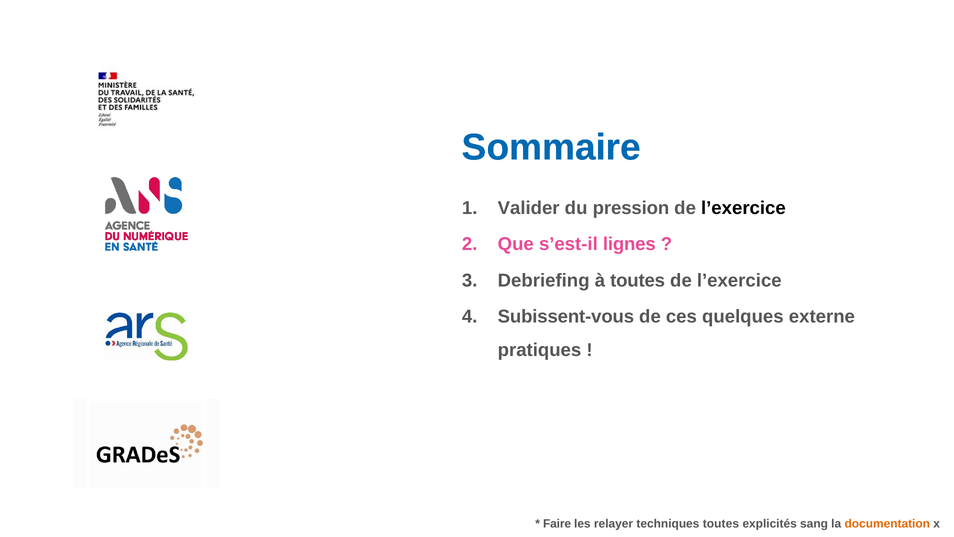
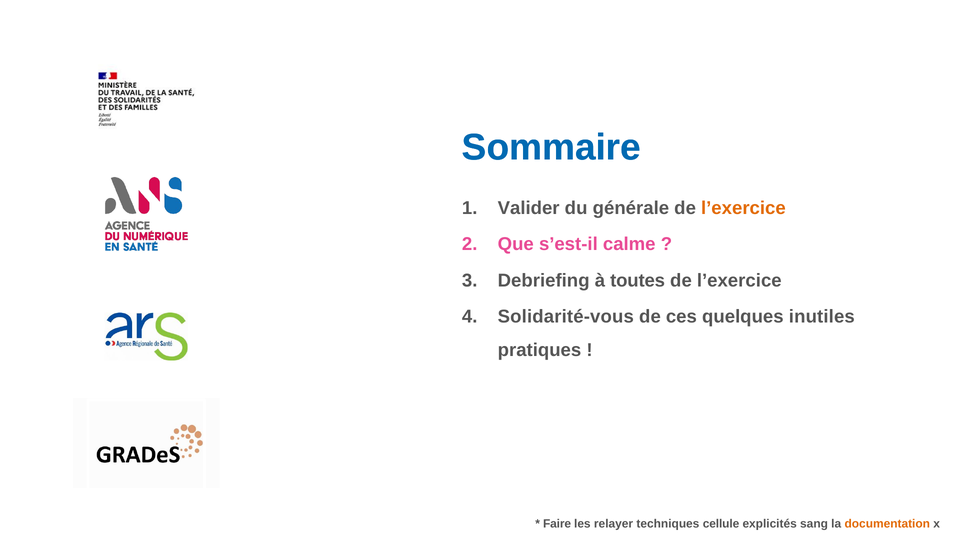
pression: pression -> générale (631, 208)
l’exercice colour: black -> orange (743, 208)
lignes: lignes -> calme (629, 244)
Subissent-vous: Subissent-vous -> Solidarité-vous (566, 316)
externe: externe -> inutiles (822, 316)
techniques toutes: toutes -> cellule (721, 523)
